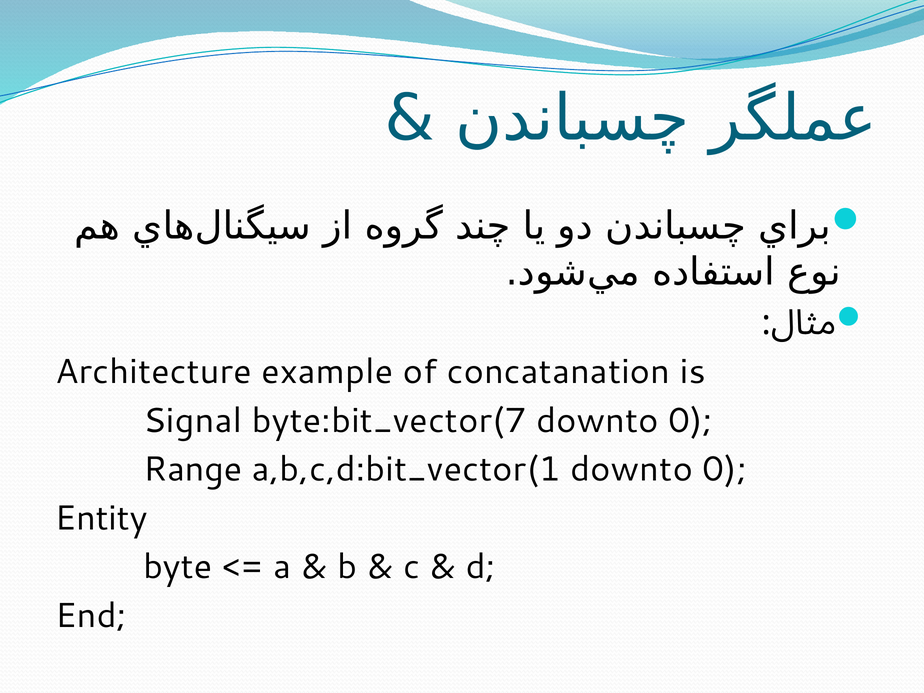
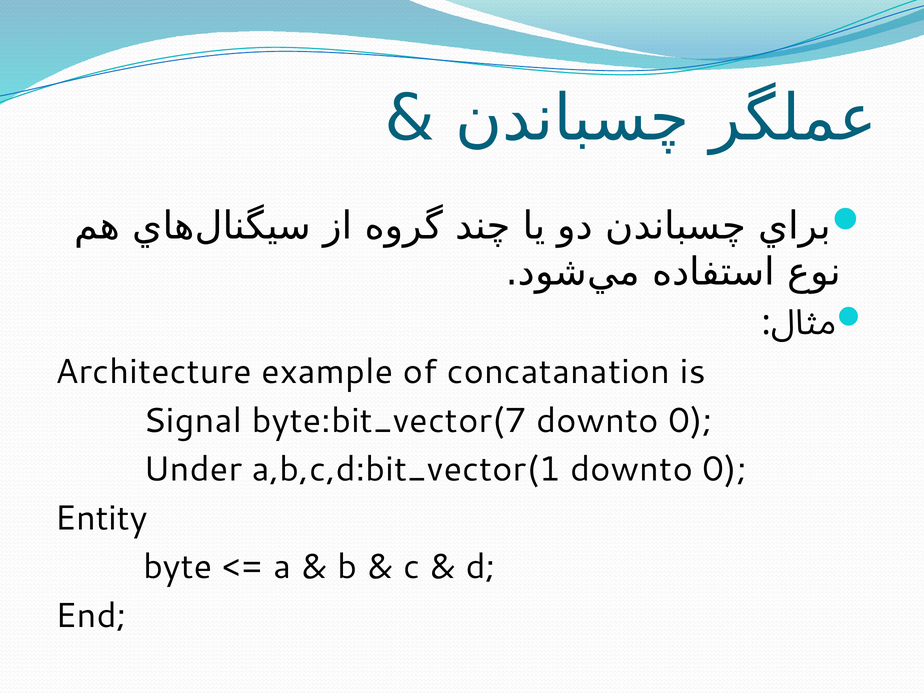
Range: Range -> Under (193, 469)
